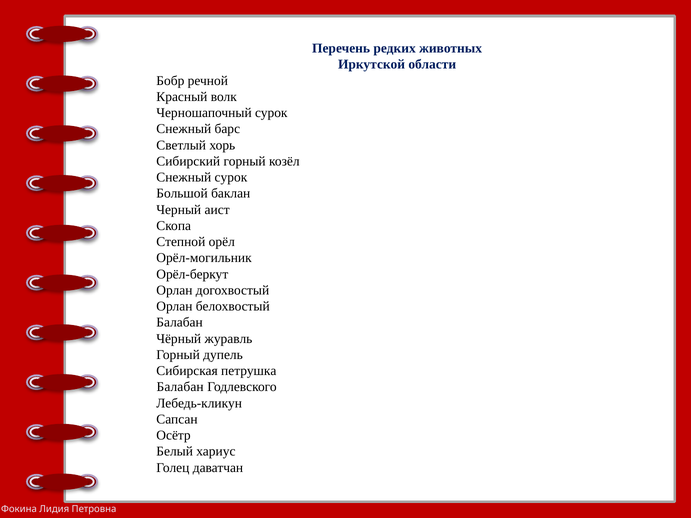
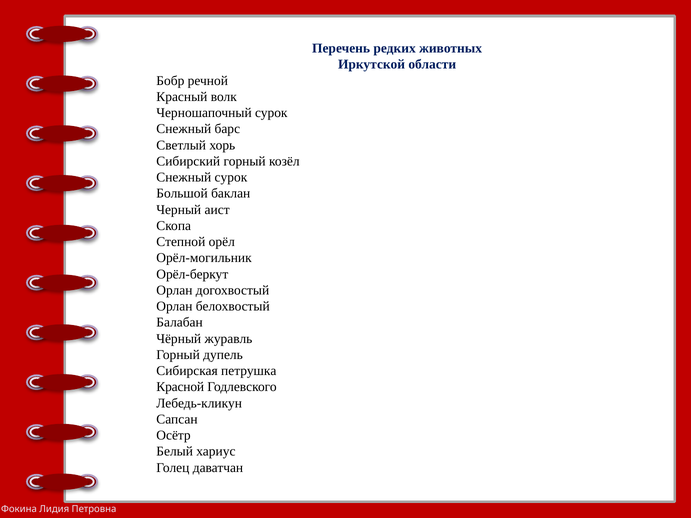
Балабан: Балабан -> Красной (180, 387)
